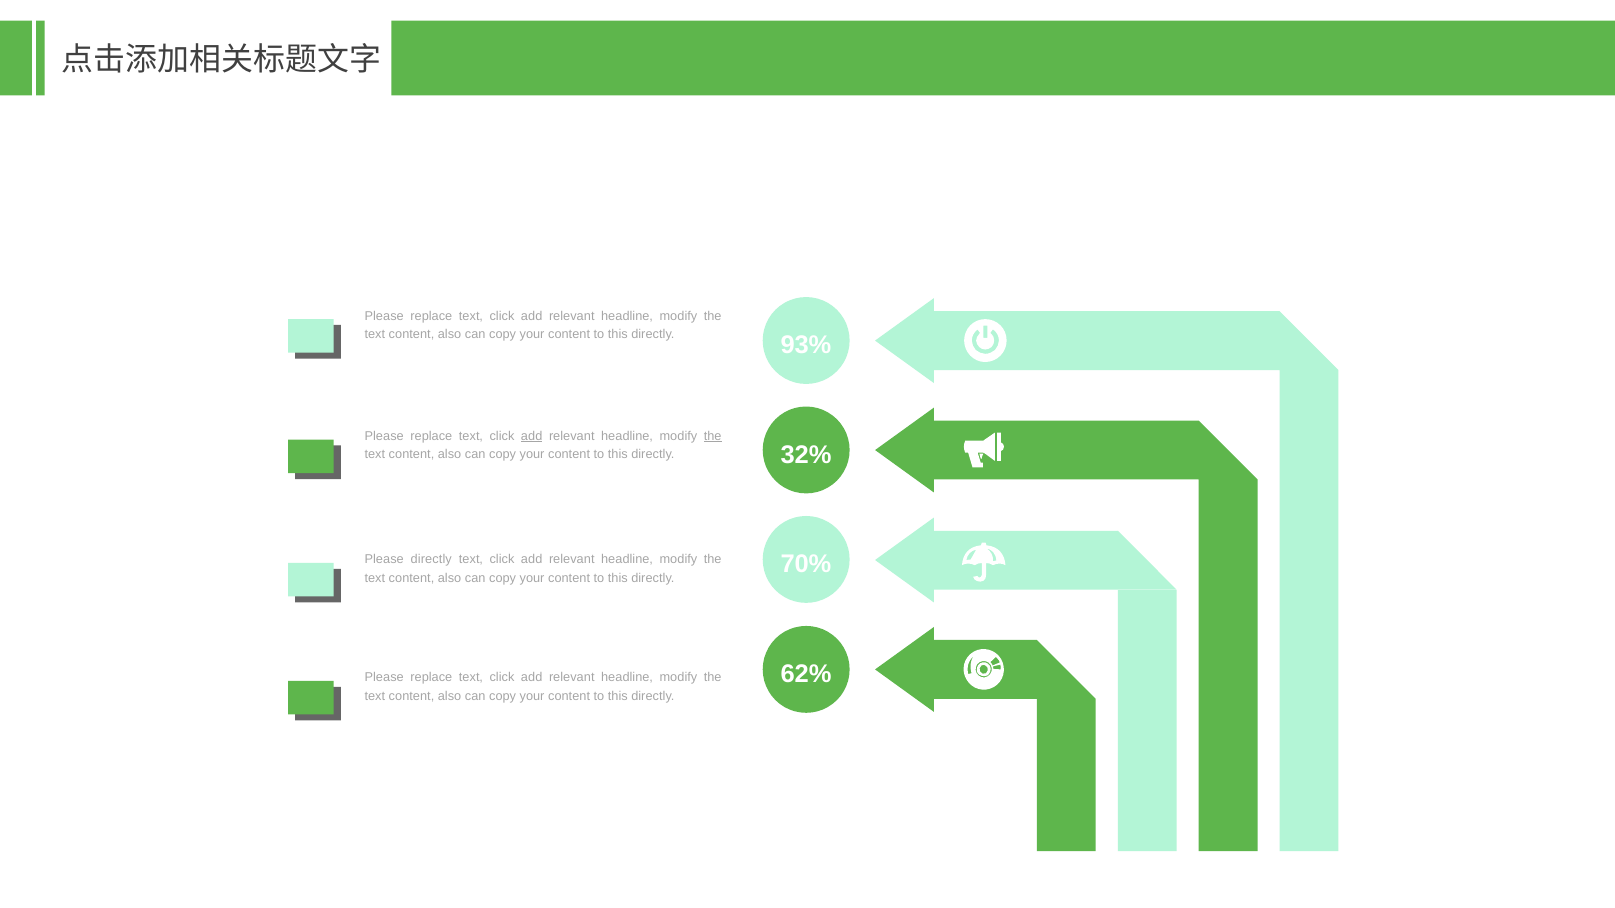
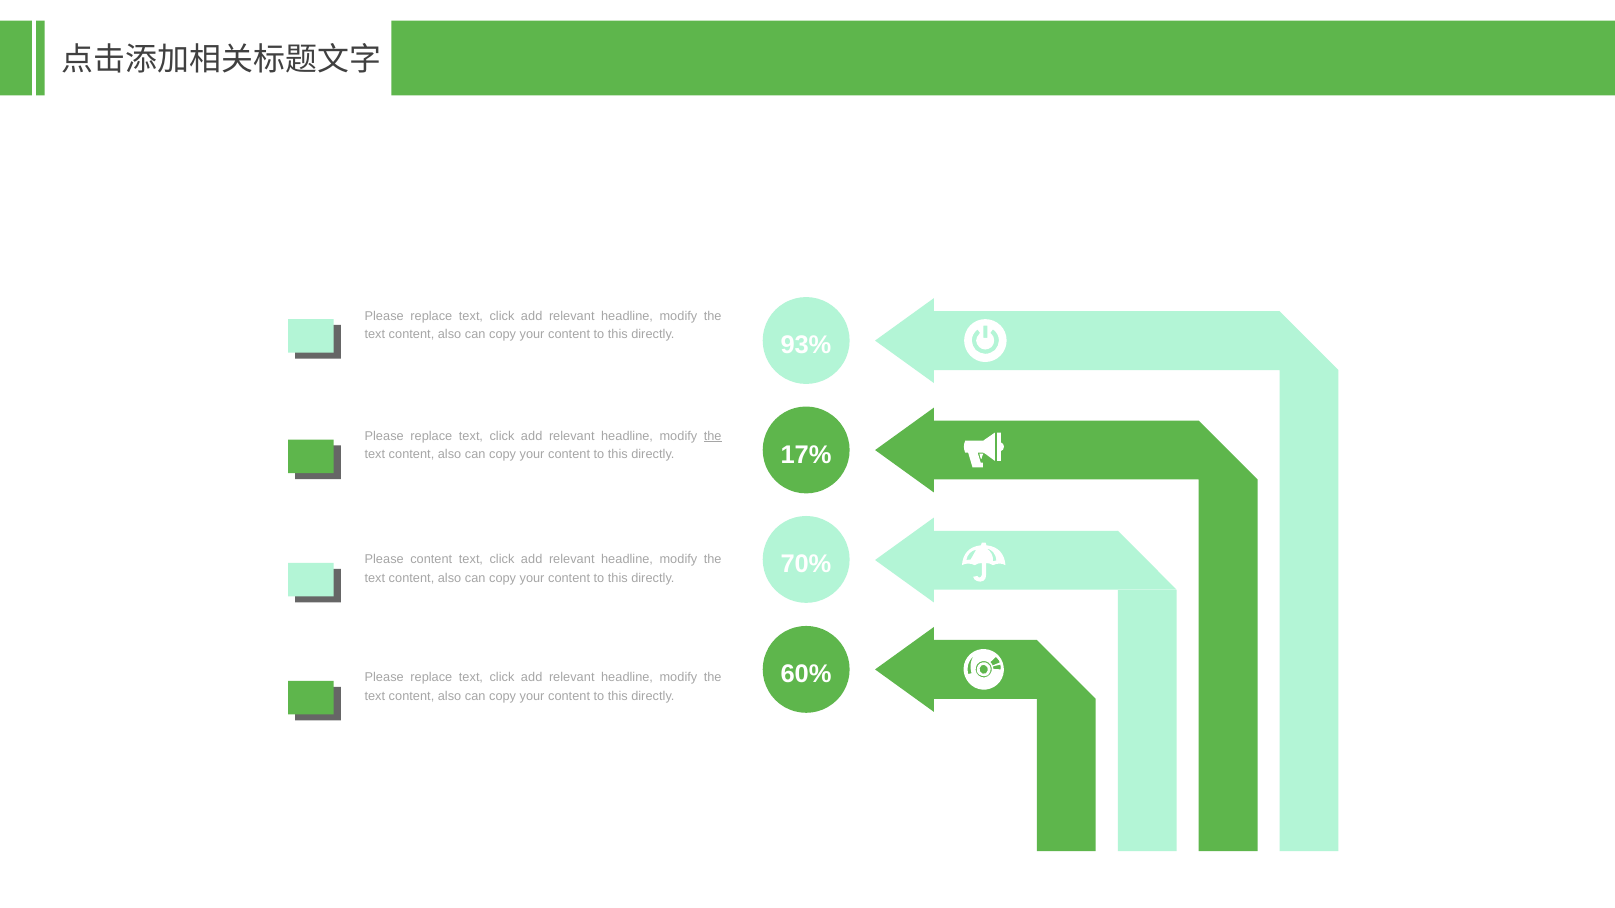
add underline: present -> none (532, 437)
32%: 32% -> 17% (806, 455)
Please directly: directly -> content (431, 560)
62%: 62% -> 60% (806, 674)
